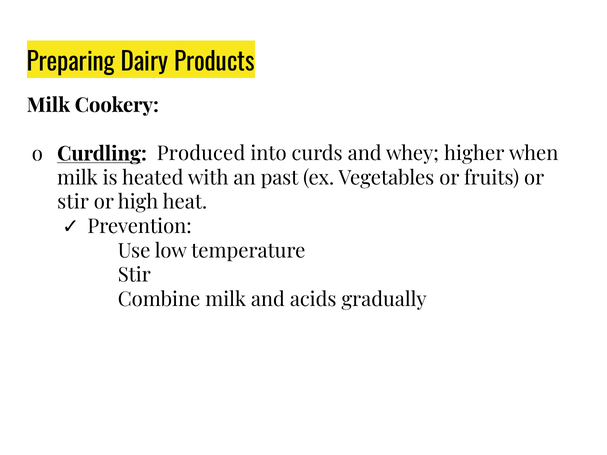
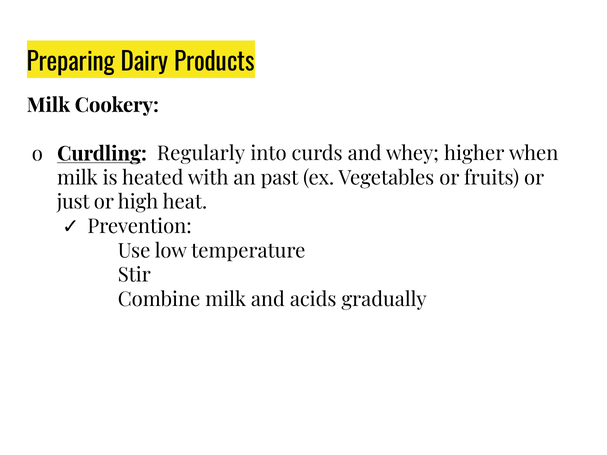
Produced: Produced -> Regularly (201, 154)
stir: stir -> just (73, 202)
